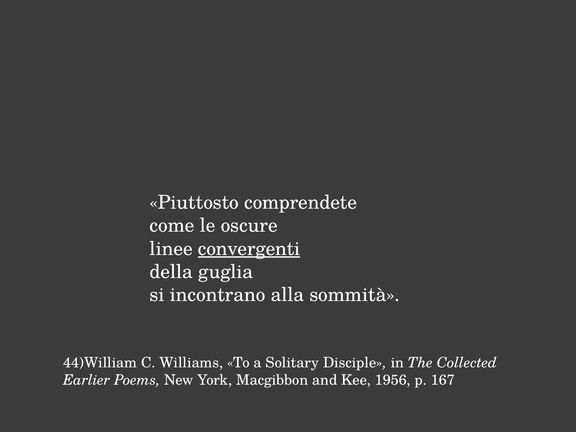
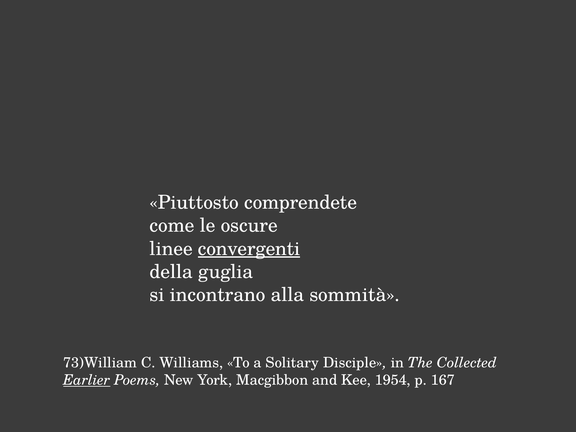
44)William: 44)William -> 73)William (100, 363)
Earlier underline: none -> present (87, 380)
1956: 1956 -> 1954 (393, 380)
